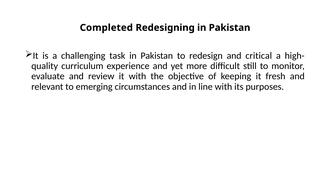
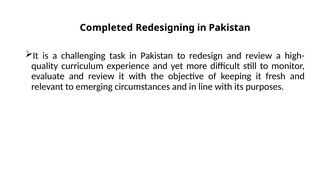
redesign and critical: critical -> review (259, 56)
